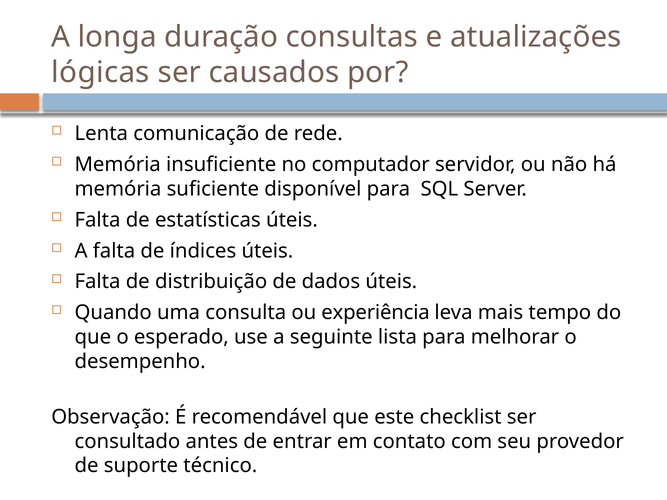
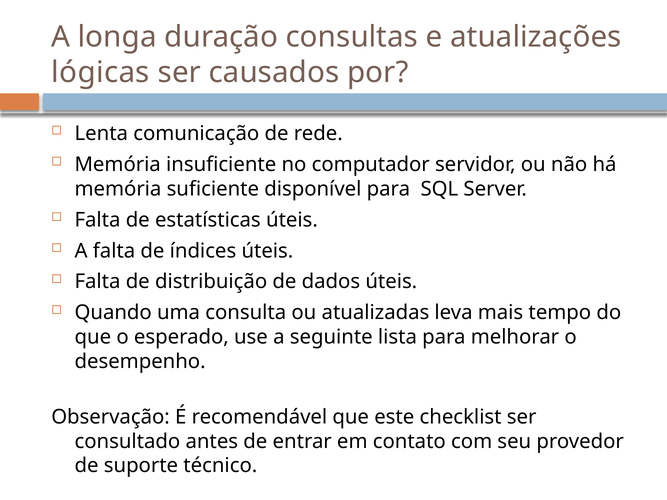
experiência: experiência -> atualizadas (375, 313)
